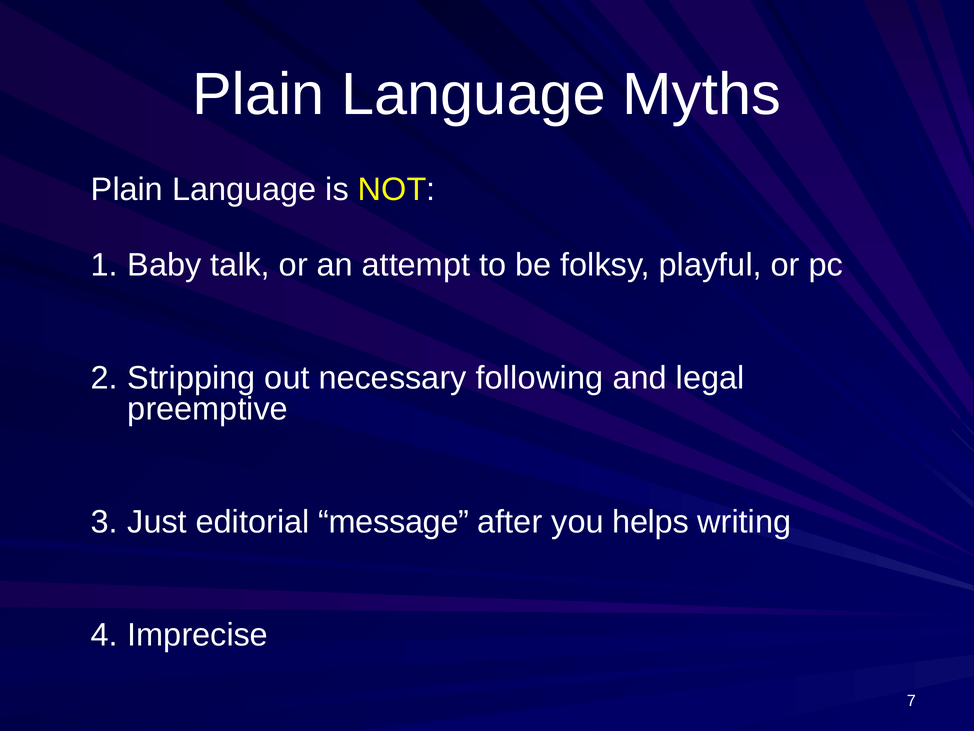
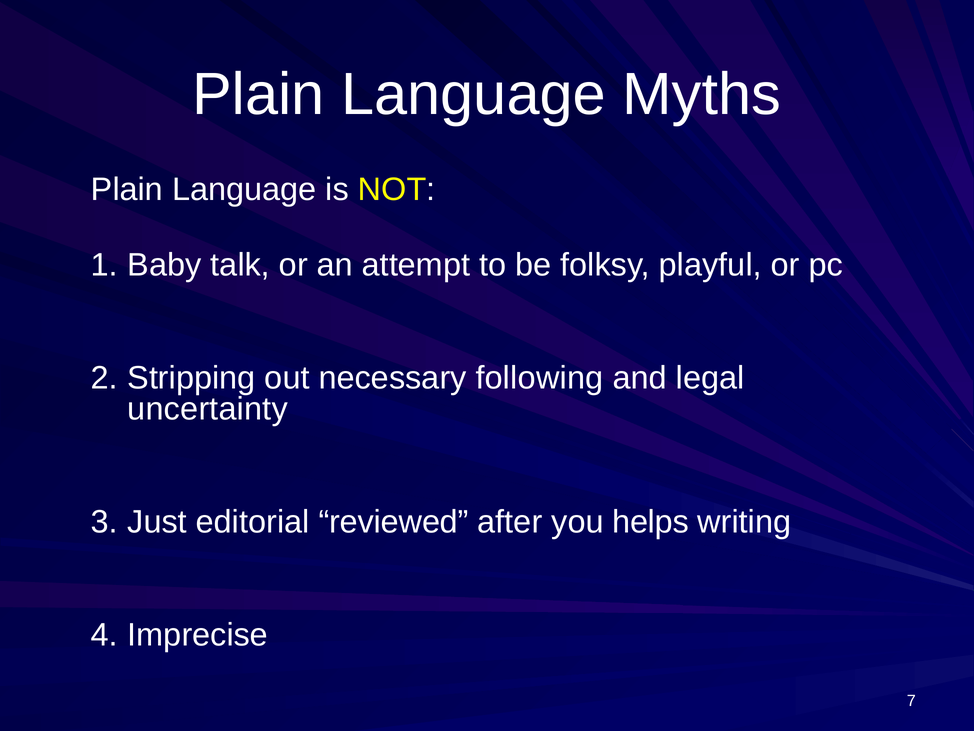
preemptive: preemptive -> uncertainty (208, 409)
message: message -> reviewed (394, 522)
